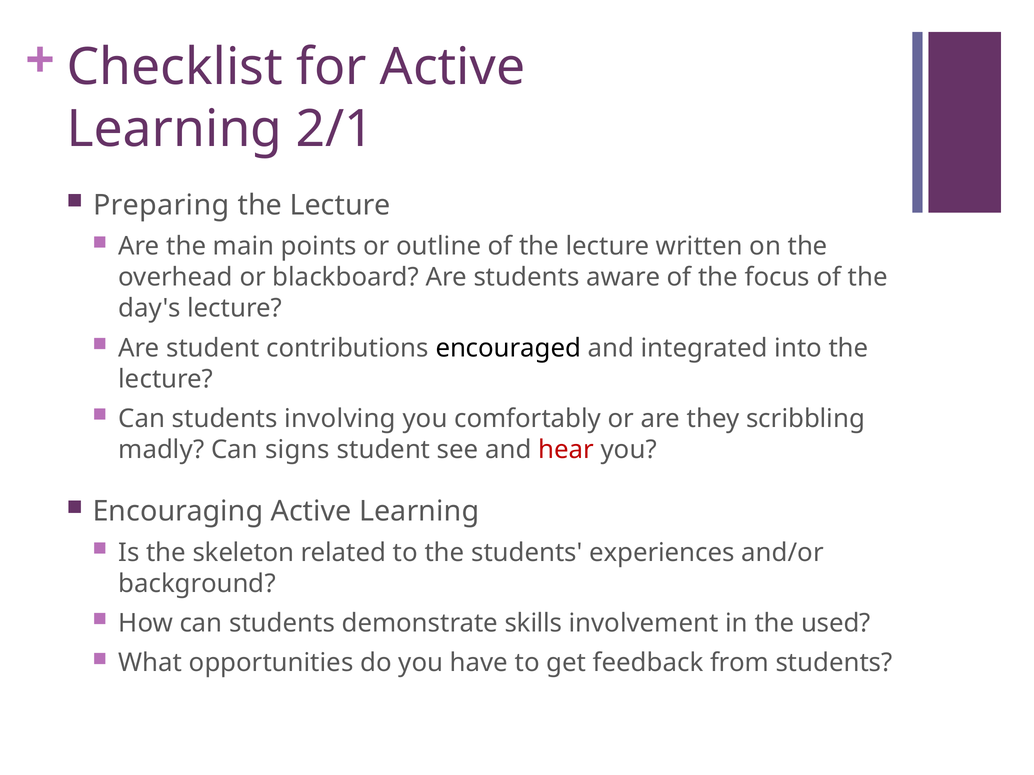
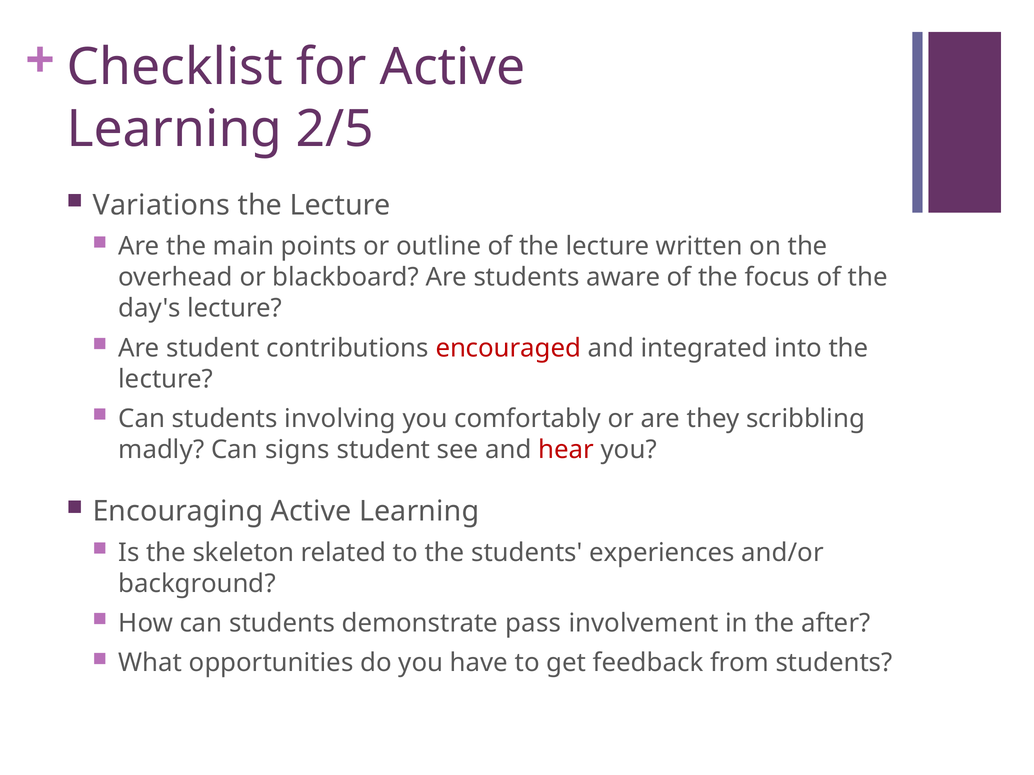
2/1: 2/1 -> 2/5 (335, 129)
Preparing: Preparing -> Variations (161, 205)
encouraged colour: black -> red (508, 348)
skills: skills -> pass (533, 624)
used: used -> after (836, 624)
